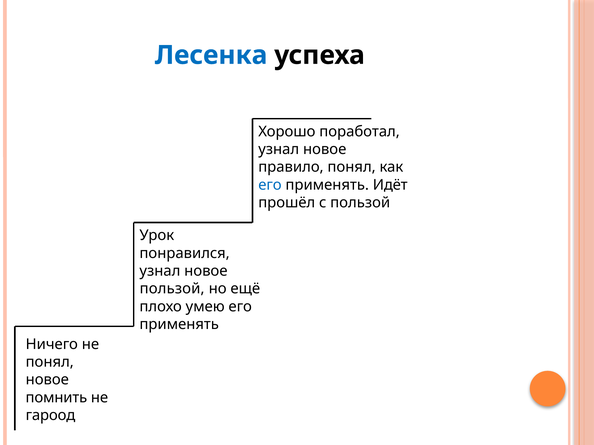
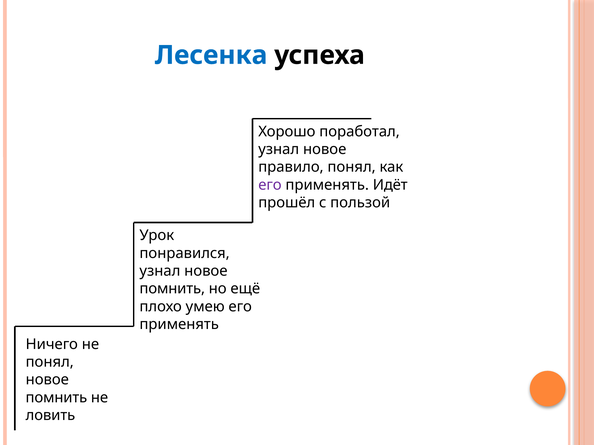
его colour: blue -> purple (270, 185)
пользой: пользой -> помнить (172, 289)
гароод: гароод -> ловить (50, 416)
